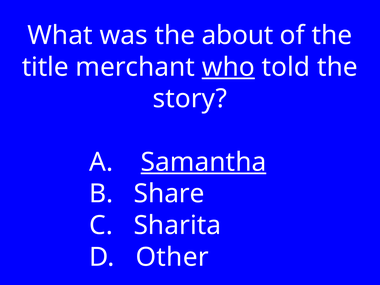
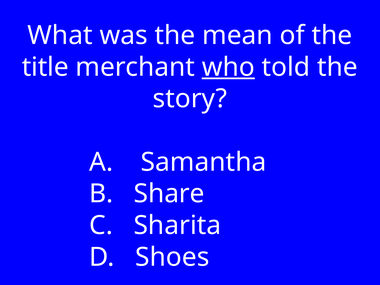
about: about -> mean (237, 35)
Samantha underline: present -> none (204, 162)
Other: Other -> Shoes (172, 257)
